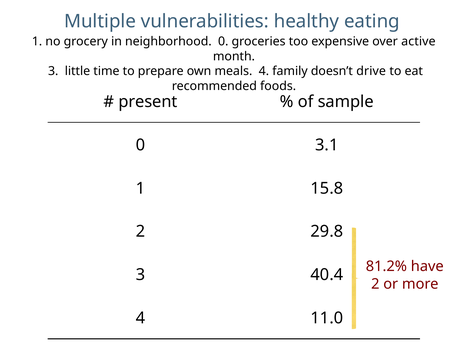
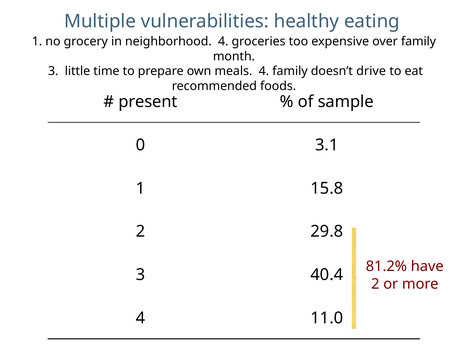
neighborhood 0: 0 -> 4 (223, 42)
over active: active -> family (419, 42)
